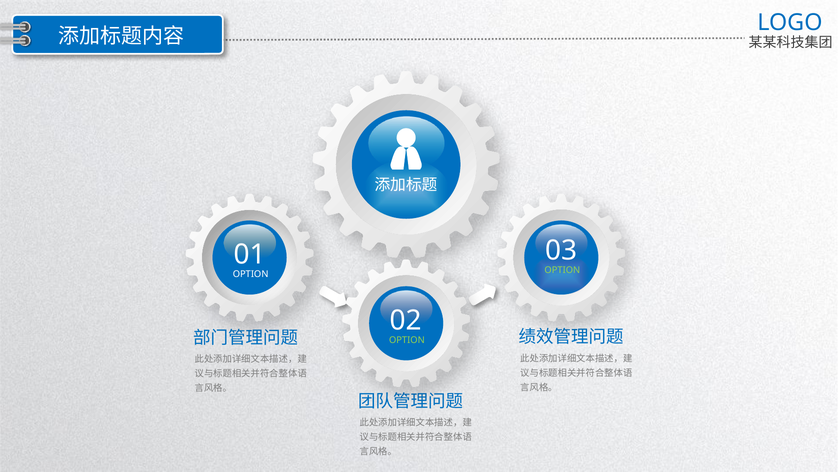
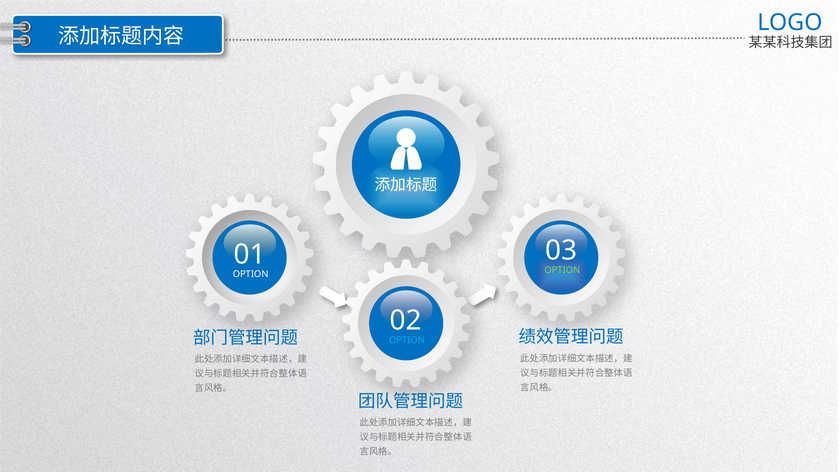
OPTION colour: light green -> light blue (407, 340)
